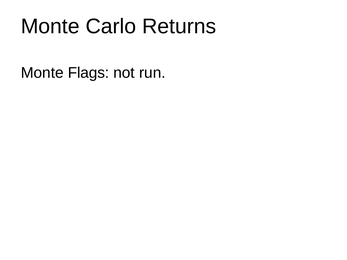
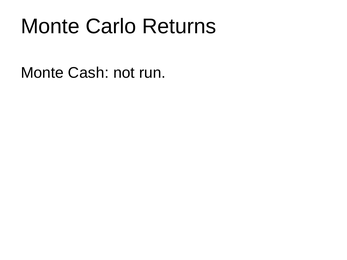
Flags: Flags -> Cash (88, 73)
